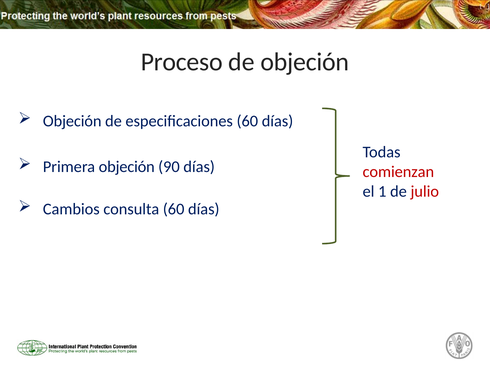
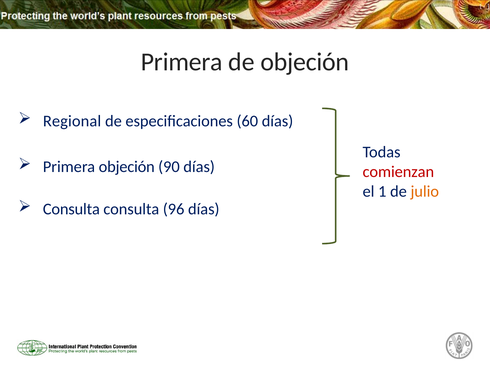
Proceso: Proceso -> Primera (182, 62)
Objeción: Objeción -> Regional (72, 121)
julio colour: red -> orange (425, 191)
Cambios: Cambios -> Consulta (71, 209)
consulta 60: 60 -> 96 (174, 209)
